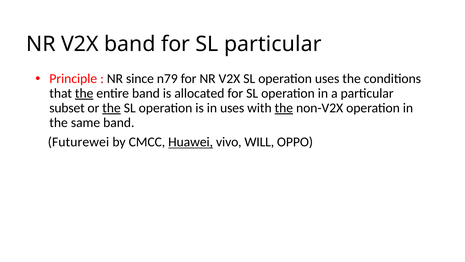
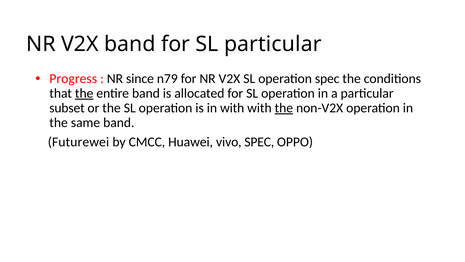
Principle: Principle -> Progress (73, 79)
operation uses: uses -> spec (327, 79)
the underline: present -> none (112, 108)
in uses: uses -> with (232, 108)
Huawei underline: present -> none (191, 142)
vivo WILL: WILL -> SPEC (259, 142)
